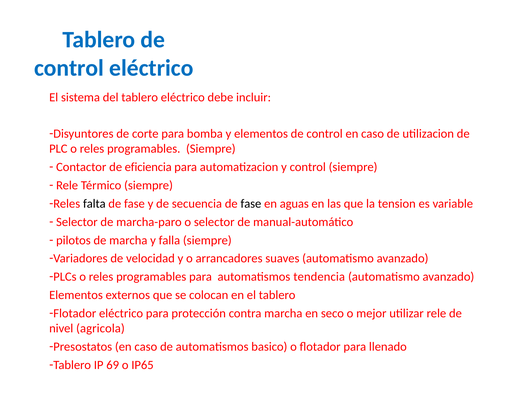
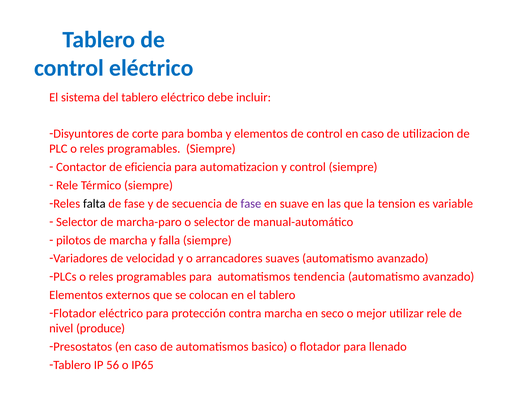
fase colour: black -> purple (251, 204)
aguas: aguas -> suave (294, 204)
agricola: agricola -> produce (101, 329)
69: 69 -> 56 (113, 365)
